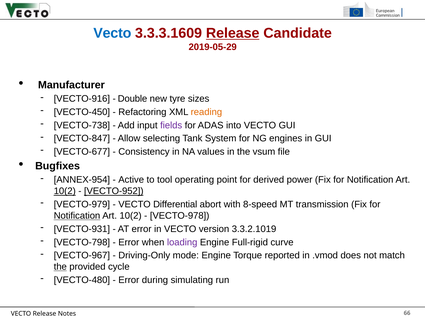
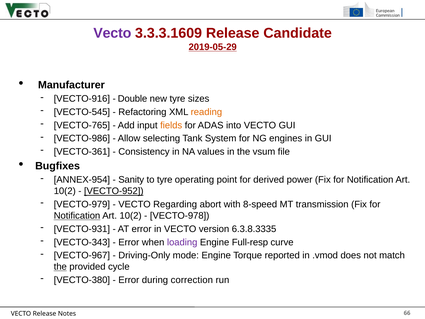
Vecto colour: blue -> purple (112, 33)
Release underline: present -> none (233, 33)
2019-05-29 underline: none -> present (213, 47)
VECTO-450: VECTO-450 -> VECTO-545 (82, 112)
VECTO-738: VECTO-738 -> VECTO-765 (82, 125)
fields colour: purple -> orange (171, 125)
VECTO-847: VECTO-847 -> VECTO-986 (82, 138)
VECTO-677: VECTO-677 -> VECTO-361 (82, 152)
Active: Active -> Sanity (131, 180)
to tool: tool -> tyre (165, 180)
10(2 underline: present -> none (65, 191)
Differential: Differential -> Regarding (175, 204)
3.3.2.1019: 3.3.2.1019 -> 6.3.8.3335 (254, 229)
VECTO-798: VECTO-798 -> VECTO-343 (82, 242)
Full-rigid: Full-rigid -> Full-resp (250, 242)
VECTO-480: VECTO-480 -> VECTO-380 (82, 280)
simulating: simulating -> correction (192, 280)
